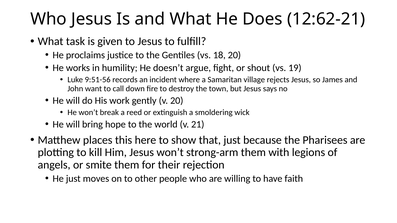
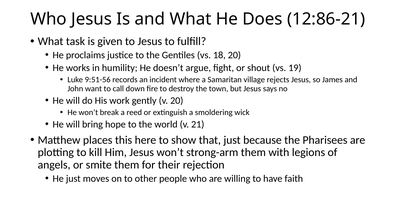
12:62-21: 12:62-21 -> 12:86-21 (326, 19)
